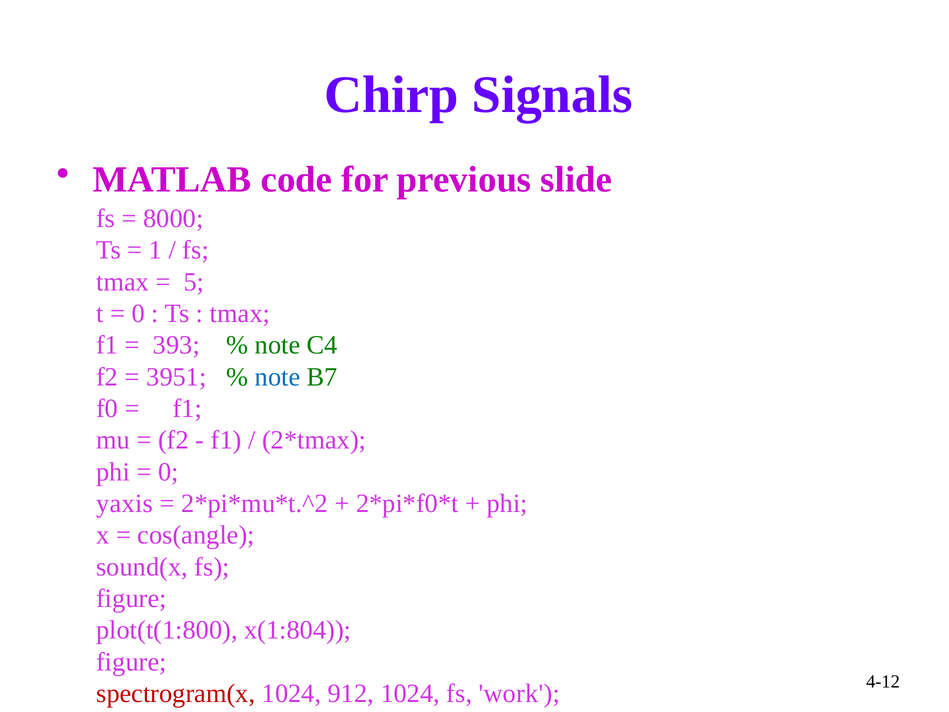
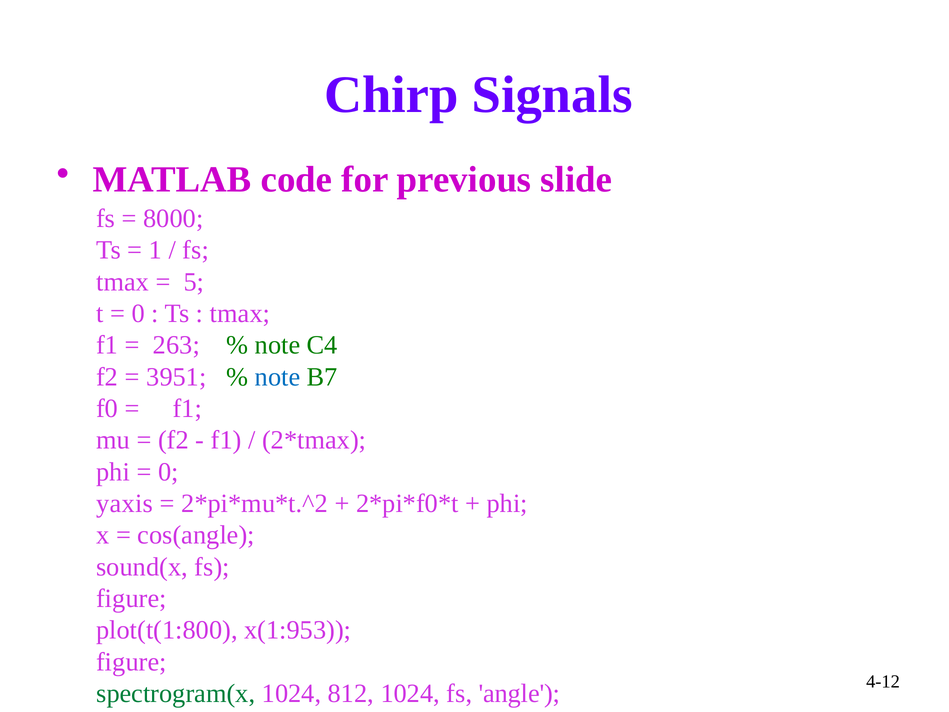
393: 393 -> 263 (176, 345)
x(1:804: x(1:804 -> x(1:953 (298, 630)
spectrogram(x colour: red -> green (176, 693)
912: 912 -> 812 (351, 693)
work: work -> angle (519, 693)
